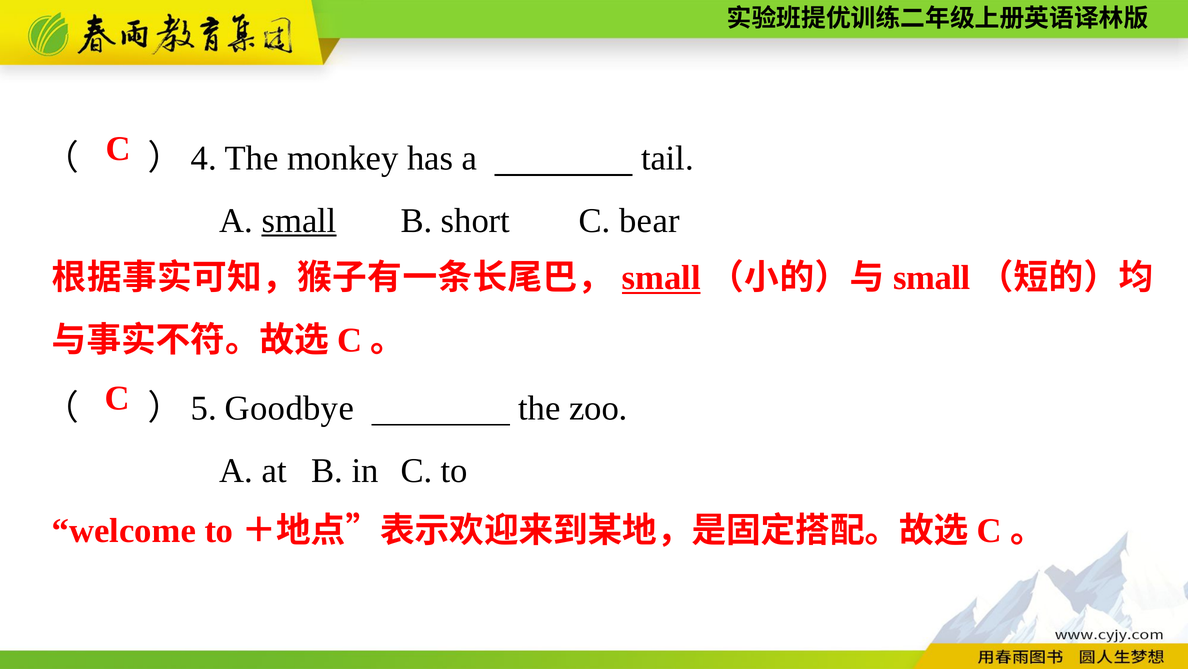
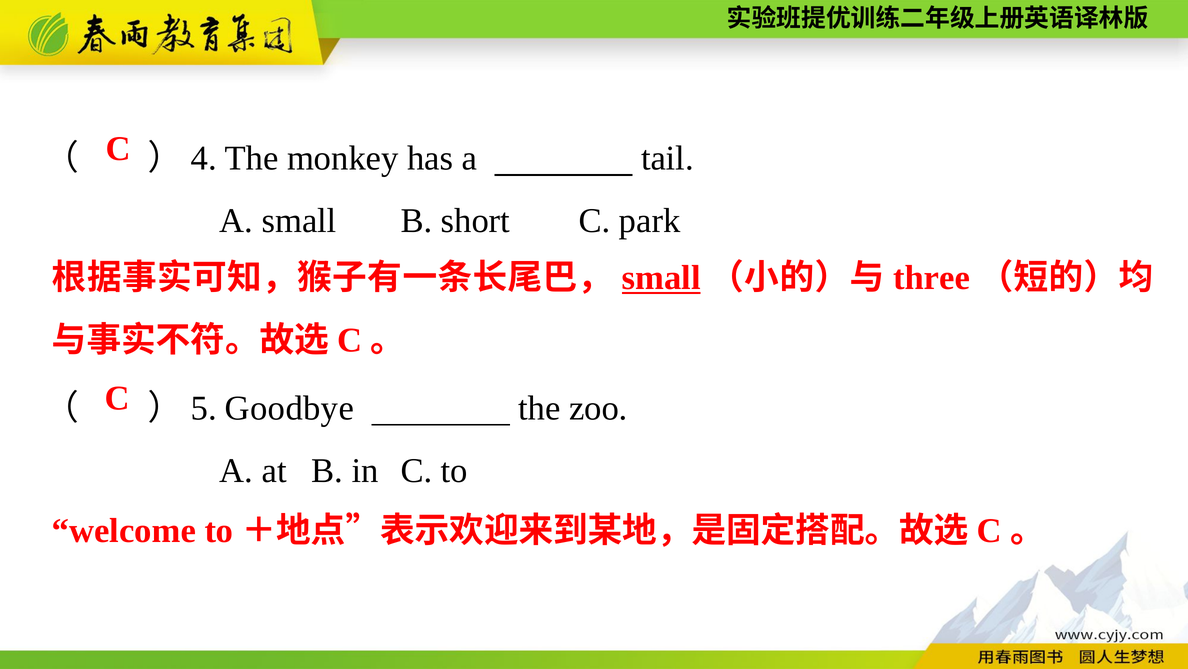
small underline: present -> none (299, 220)
bear: bear -> park (650, 220)
small: small -> three (932, 278)
